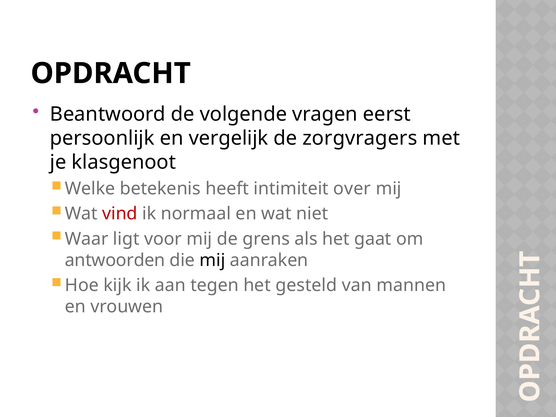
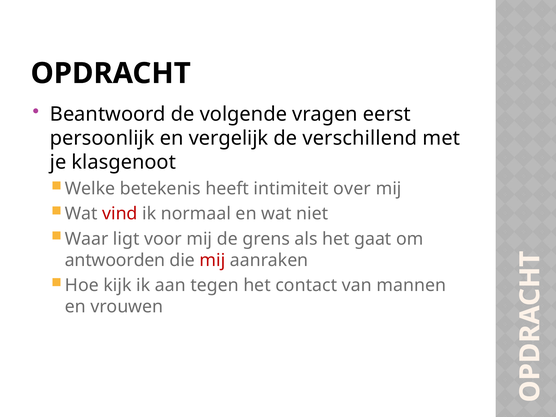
zorgvragers: zorgvragers -> verschillend (360, 138)
mij colour: black -> red (212, 260)
gesteld: gesteld -> contact (306, 285)
